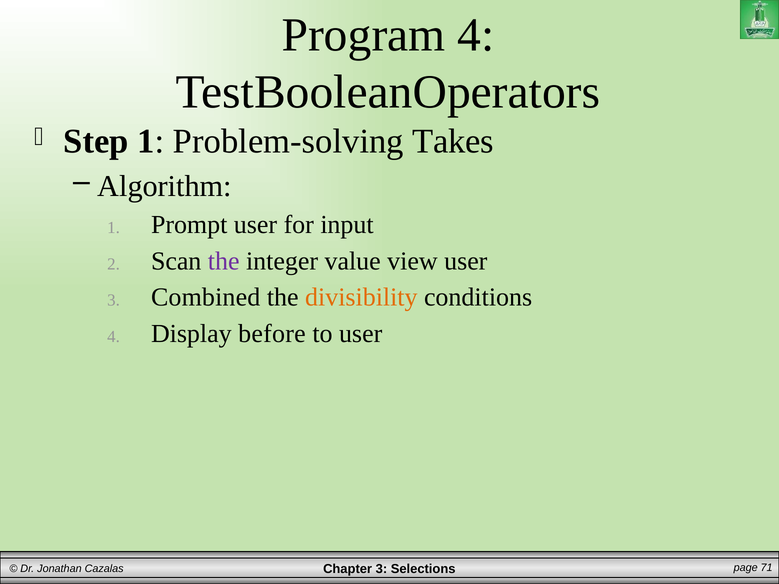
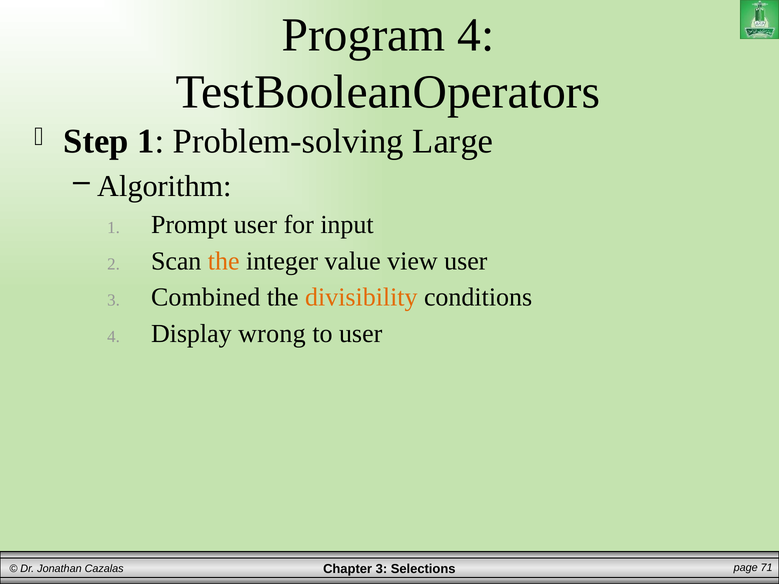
Takes: Takes -> Large (453, 141)
the colour: purple -> orange (224, 261)
before: before -> wrong (272, 334)
